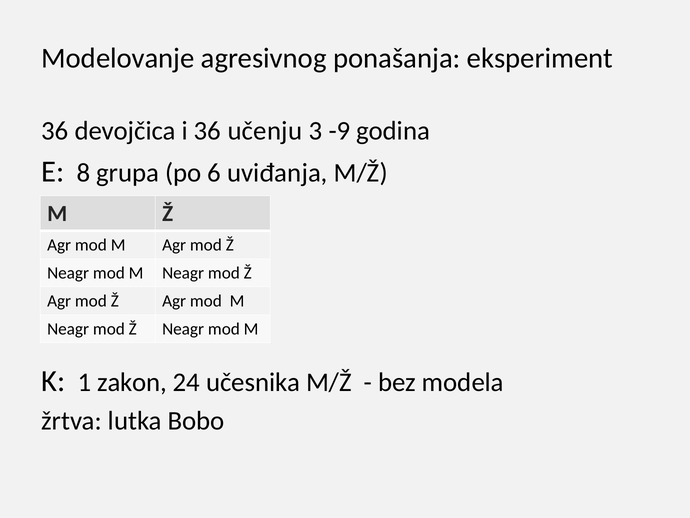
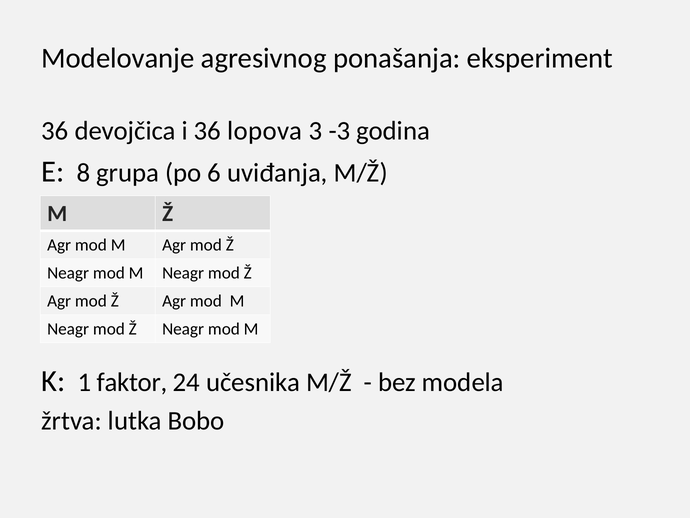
učenju: učenju -> lopova (265, 131)
-9: -9 -> -3 (339, 131)
zakon: zakon -> faktor (132, 382)
